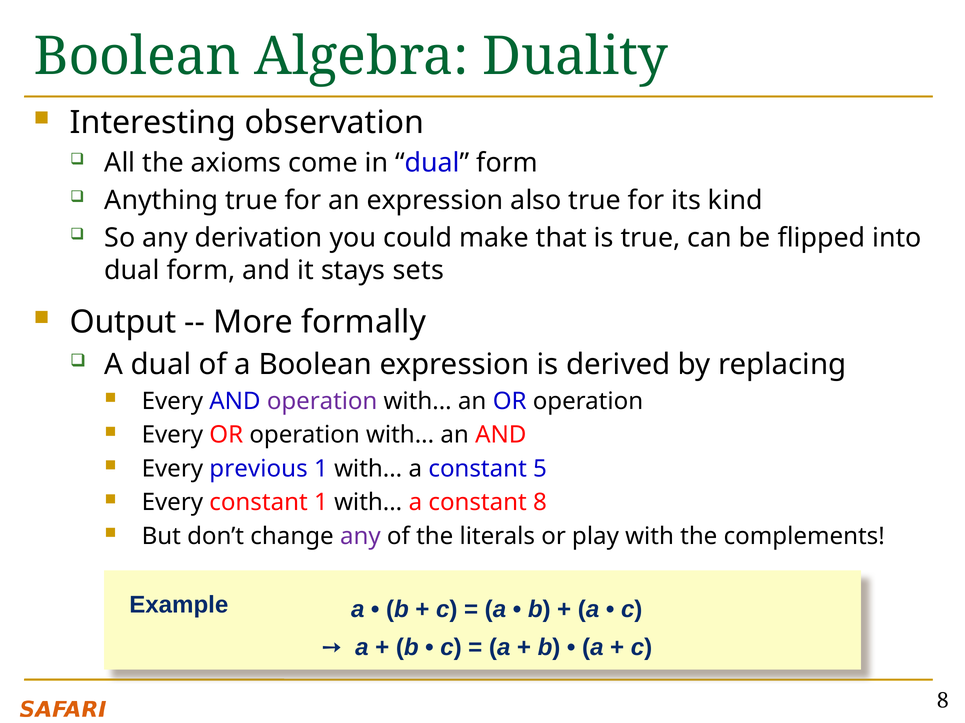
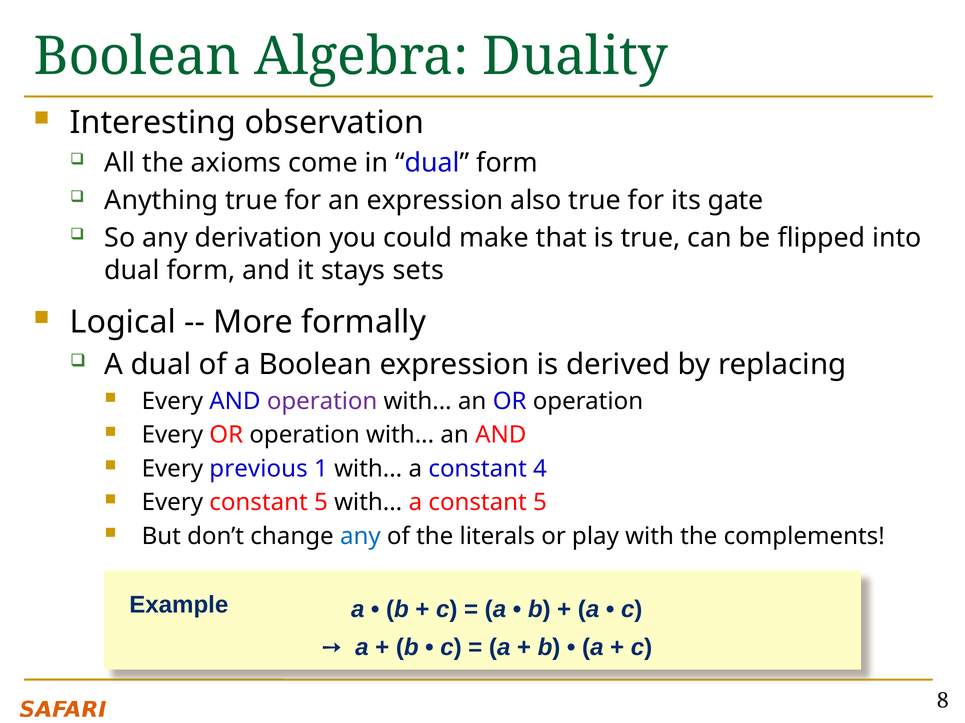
kind: kind -> gate (736, 201)
Output: Output -> Logical (123, 322)
5: 5 -> 4 (540, 469)
Every constant 1: 1 -> 5 (321, 503)
a constant 8: 8 -> 5 (540, 503)
any colour: purple -> blue (360, 537)
